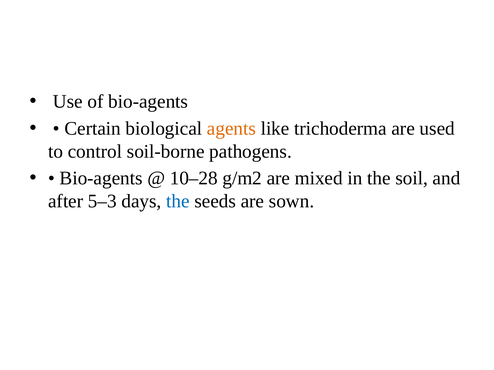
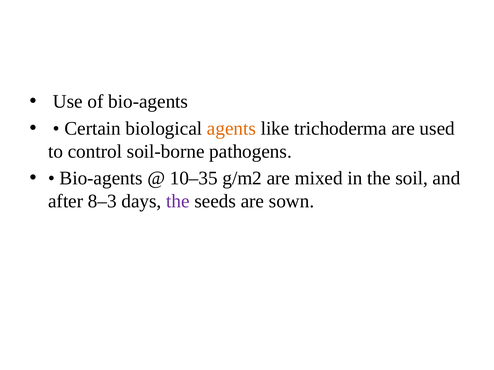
10–28: 10–28 -> 10–35 (194, 178)
5–3: 5–3 -> 8–3 (102, 201)
the colour: blue -> purple (178, 201)
